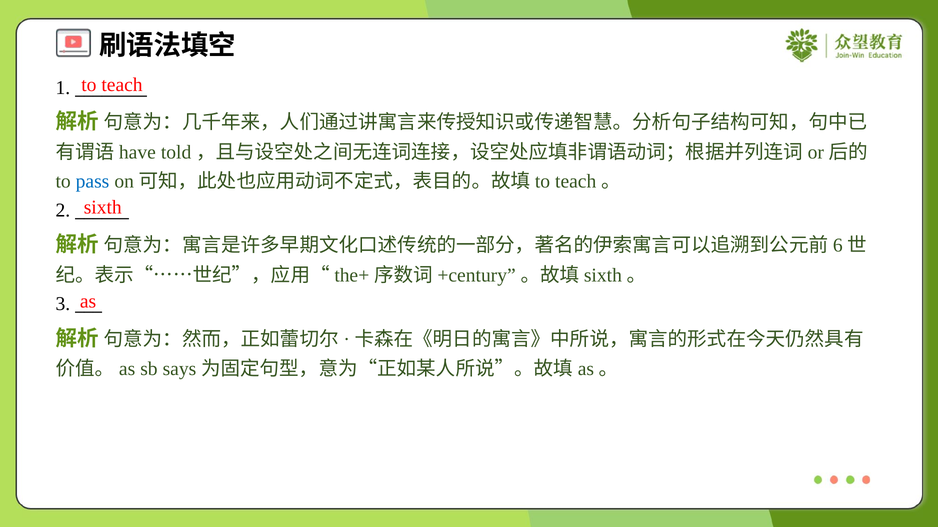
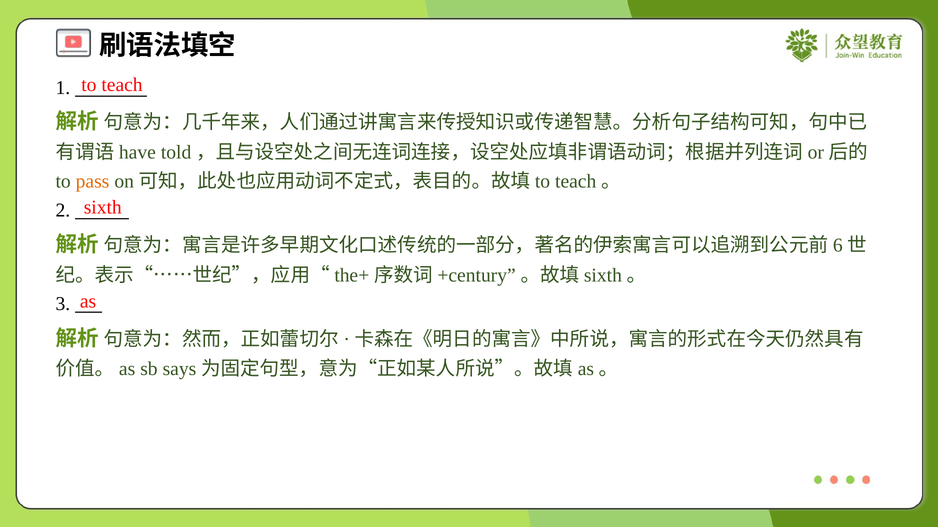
pass colour: blue -> orange (93, 182)
